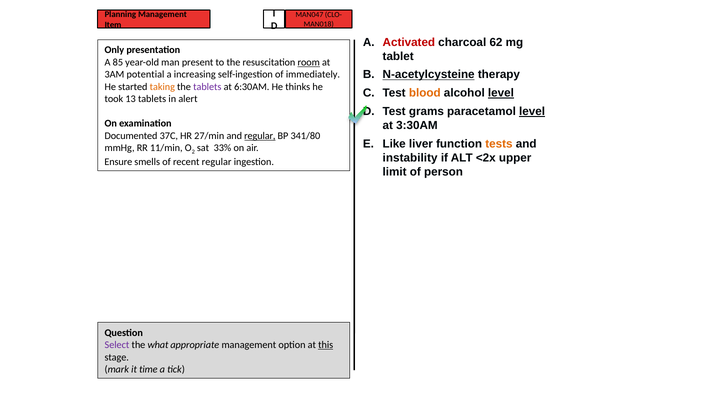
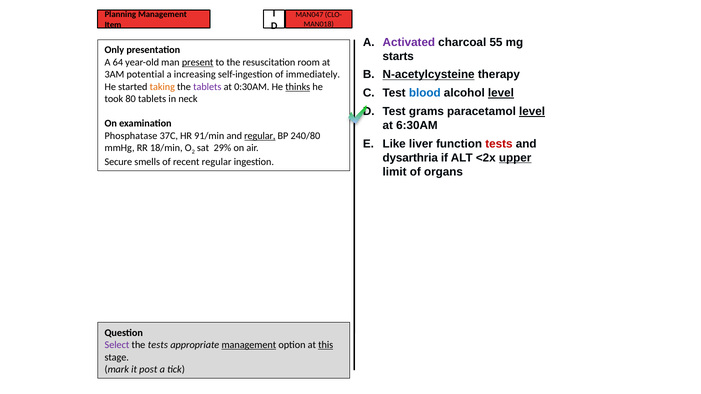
Activated colour: red -> purple (409, 42)
62: 62 -> 55 (496, 42)
tablet: tablet -> starts (398, 56)
85: 85 -> 64 (118, 62)
present underline: none -> present (198, 62)
room underline: present -> none (309, 62)
6:30AM: 6:30AM -> 0:30AM (252, 87)
thinks underline: none -> present (298, 87)
blood colour: orange -> blue (425, 93)
13: 13 -> 80 (131, 99)
alert: alert -> neck (188, 99)
3:30AM: 3:30AM -> 6:30AM (417, 126)
Documented: Documented -> Phosphatase (131, 136)
27/min: 27/min -> 91/min (209, 136)
341/80: 341/80 -> 240/80 (305, 136)
tests colour: orange -> red (499, 144)
11/min: 11/min -> 18/min (166, 148)
33%: 33% -> 29% (222, 148)
instability: instability -> dysarthria (410, 158)
upper underline: none -> present (515, 158)
Ensure: Ensure -> Secure (118, 162)
person: person -> organs (443, 172)
the what: what -> tests (158, 345)
management underline: none -> present (249, 345)
time: time -> post (148, 370)
